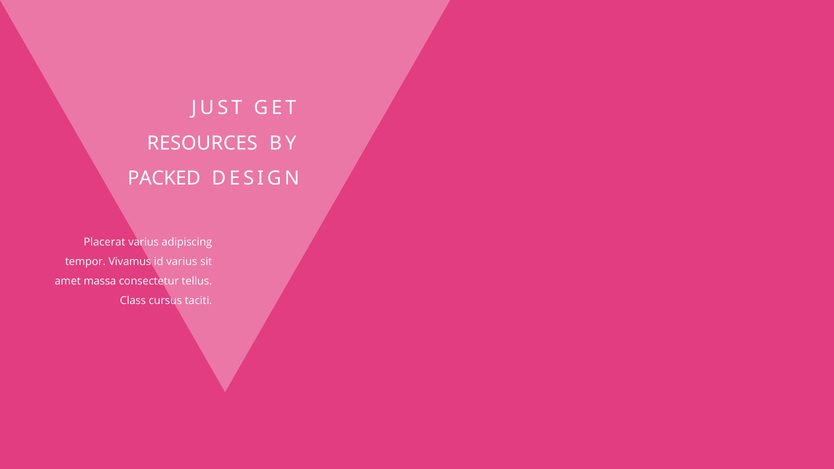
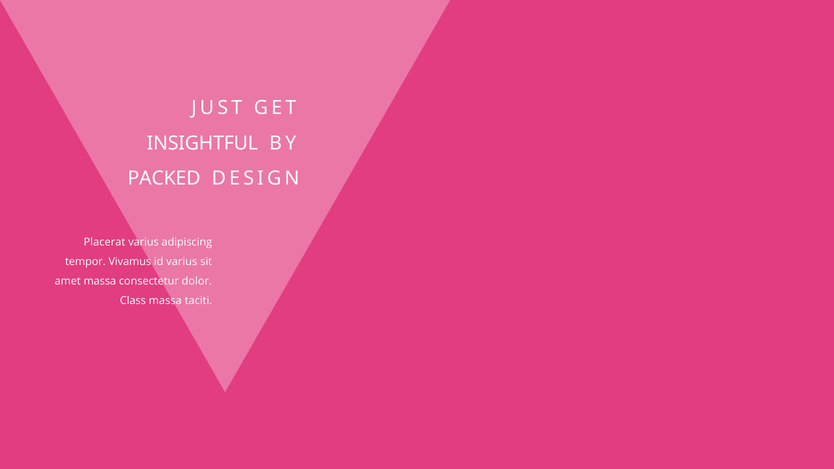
RESOURCES: RESOURCES -> INSIGHTFUL (202, 143)
tellus: tellus -> dolor (197, 281)
Class cursus: cursus -> massa (165, 301)
